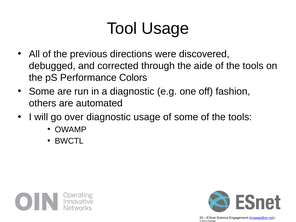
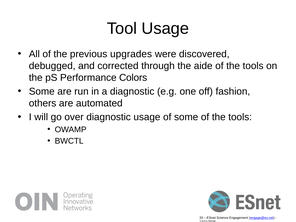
directions: directions -> upgrades (131, 54)
